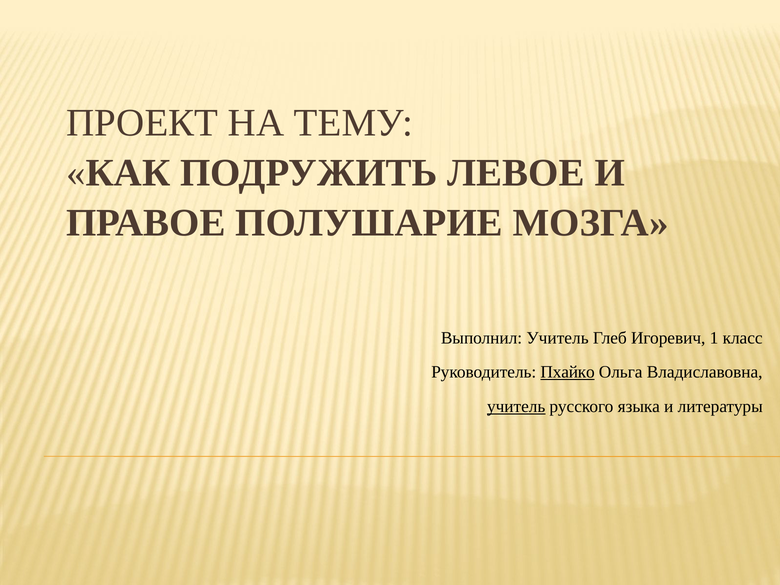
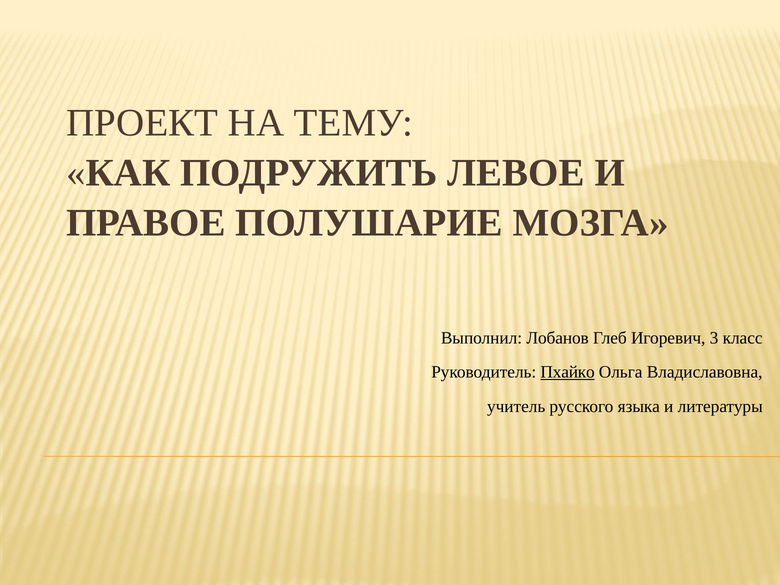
Выполнил Учитель: Учитель -> Лобанов (558, 338)
1: 1 -> 3 (714, 338)
учитель underline: present -> none (516, 407)
